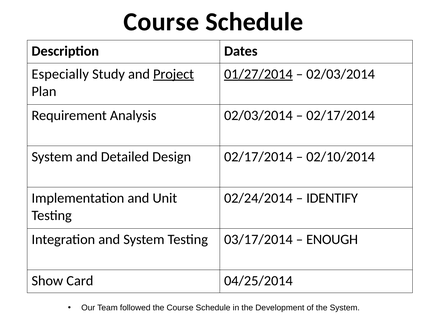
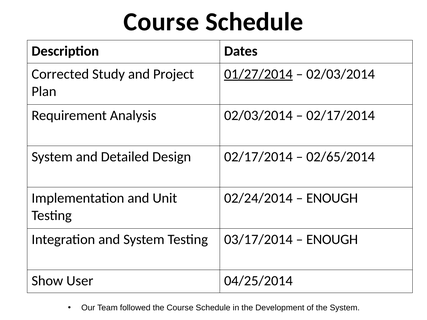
Especially: Especially -> Corrected (60, 74)
Project underline: present -> none (174, 74)
02/10/2014: 02/10/2014 -> 02/65/2014 (341, 157)
IDENTIFY: IDENTIFY -> ENOUGH (332, 198)
Card: Card -> User (80, 281)
